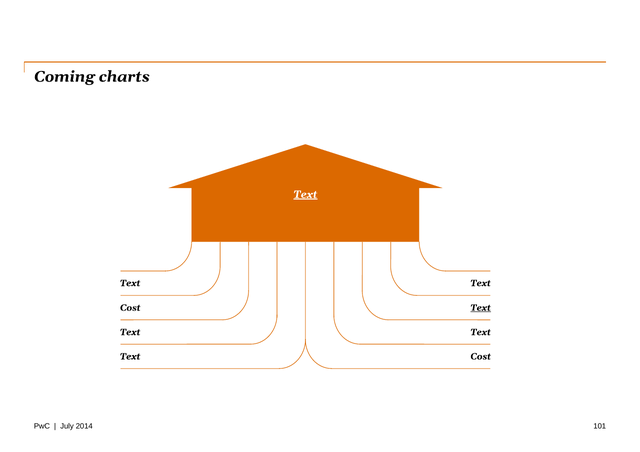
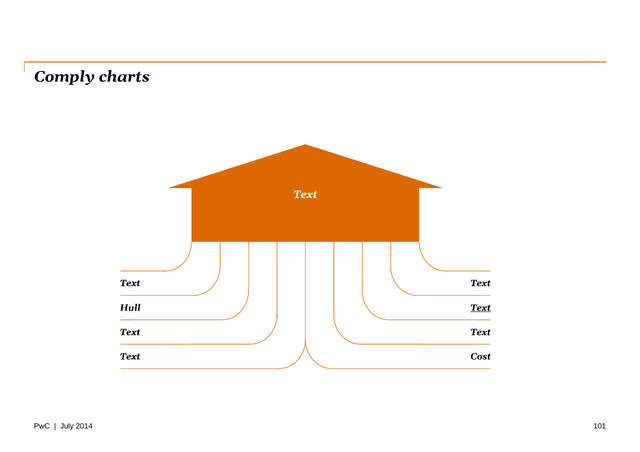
Coming: Coming -> Comply (64, 77)
Text underline: present -> none (305, 195)
Cost: Cost -> Hull (130, 308)
